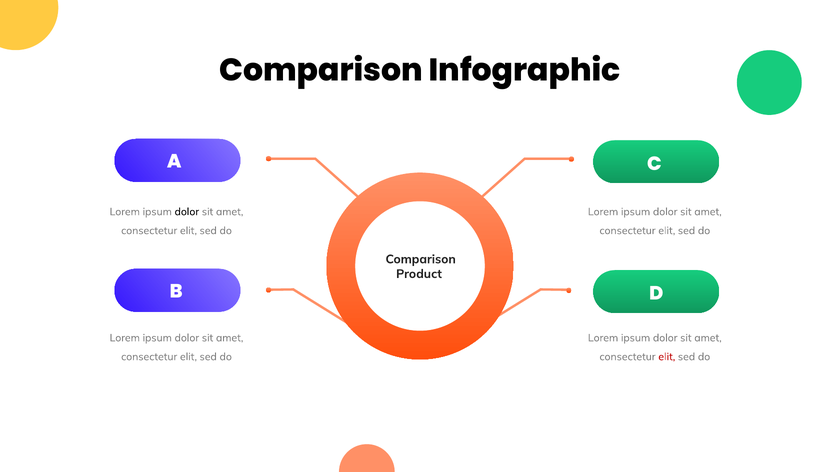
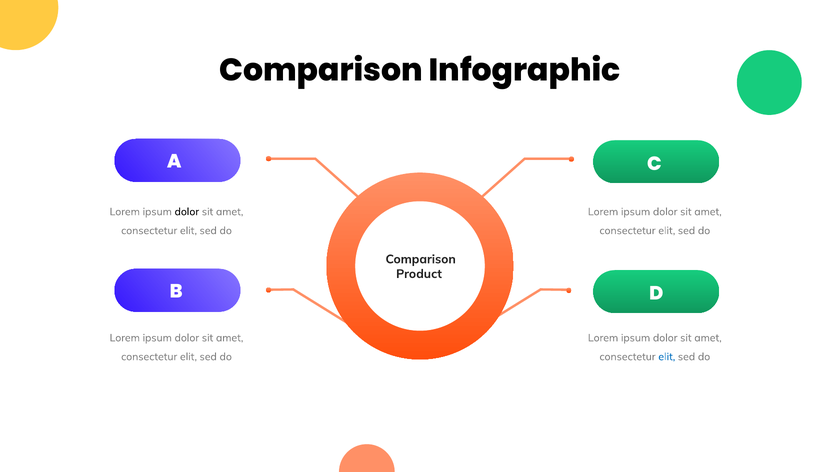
elit colour: red -> blue (667, 357)
